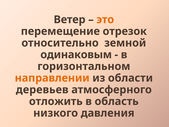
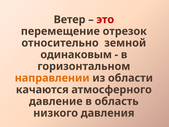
это colour: orange -> red (105, 20)
деревьев: деревьев -> качаются (42, 90)
отложить: отложить -> давление (56, 101)
